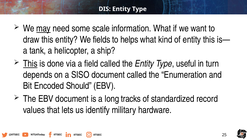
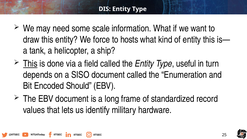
may underline: present -> none (43, 28)
fields: fields -> force (102, 40)
helps: helps -> hosts (129, 40)
tracks: tracks -> frame (131, 99)
